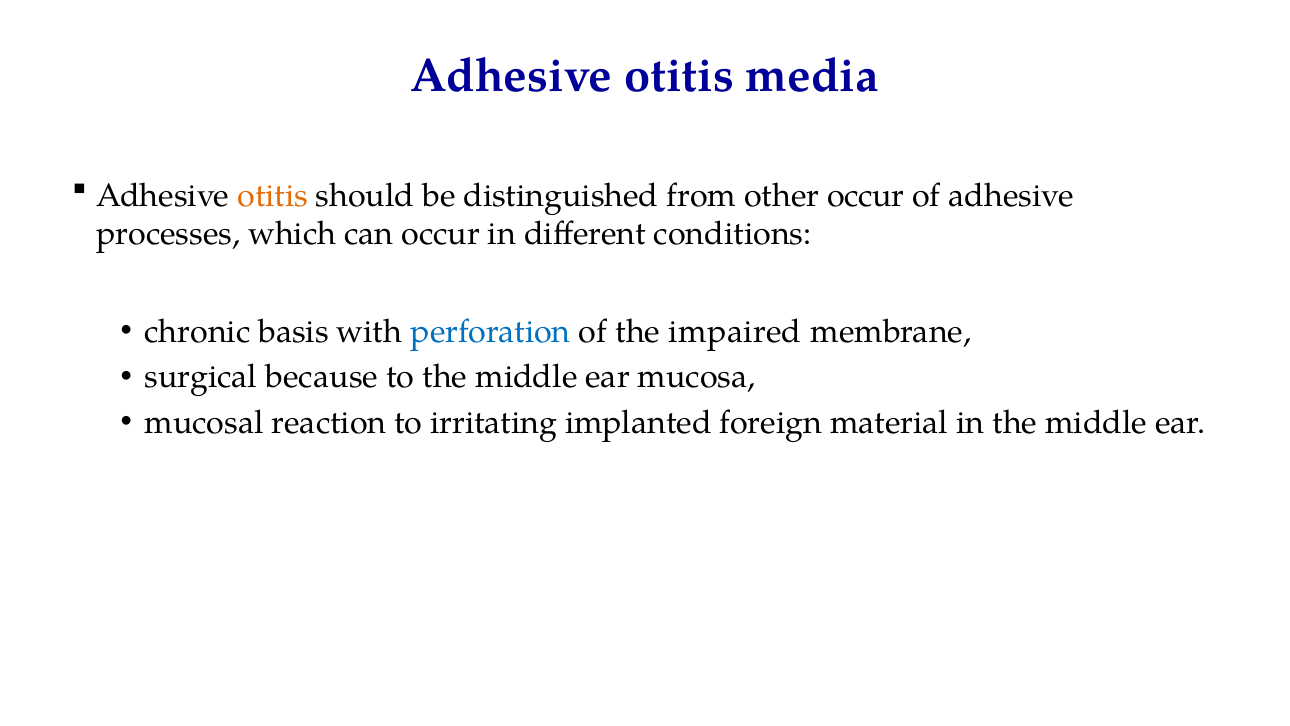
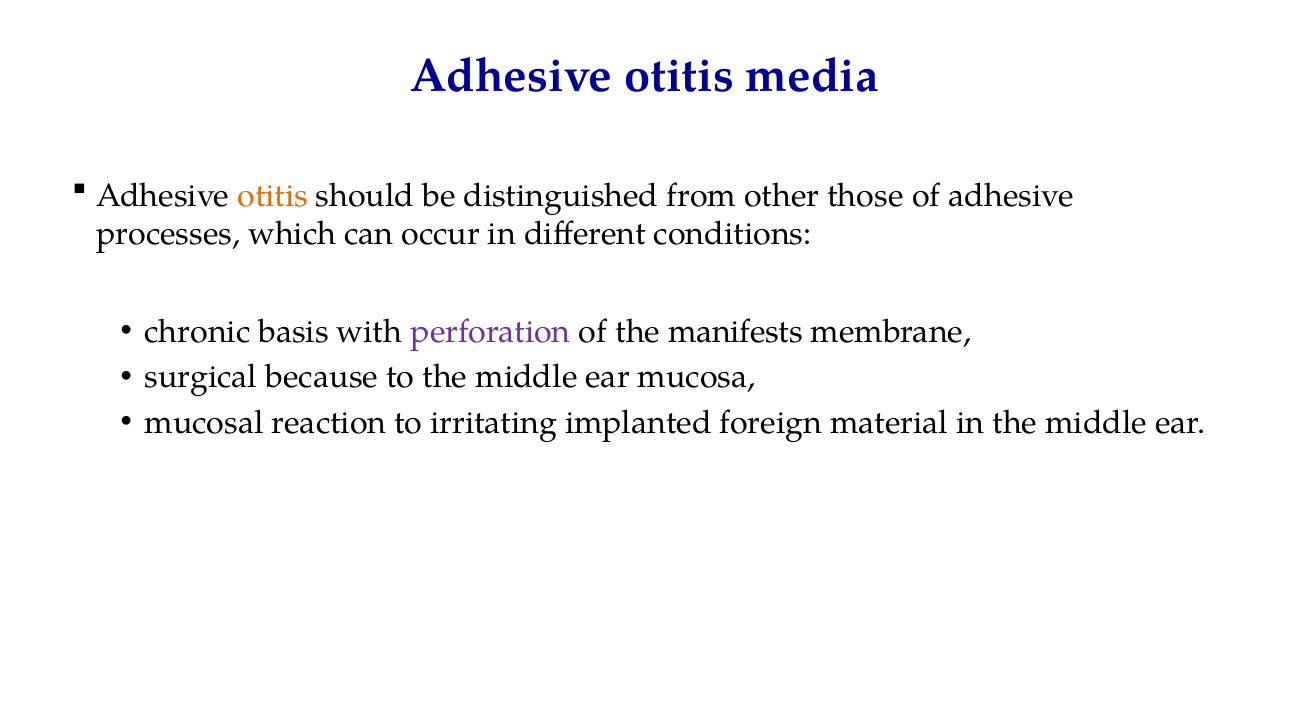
other occur: occur -> those (866, 195)
perforation colour: blue -> purple (491, 332)
impaired: impaired -> manifests (736, 332)
